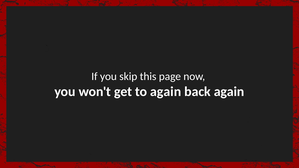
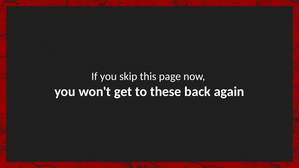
to again: again -> these (166, 92)
